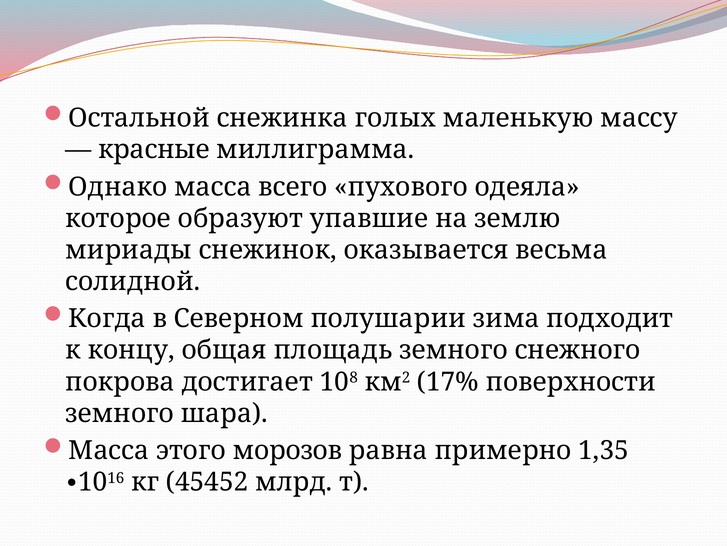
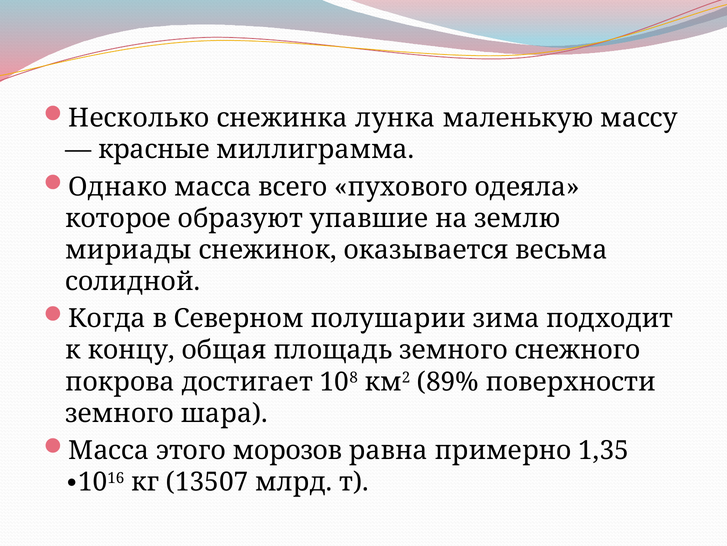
Остальной: Остальной -> Несколько (139, 118)
голых: голых -> лунка (395, 118)
17%: 17% -> 89% (448, 381)
45452: 45452 -> 13507 (207, 481)
